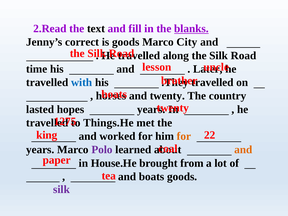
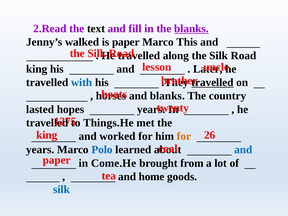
correct: correct -> walked (82, 42)
is goods: goods -> paper (126, 42)
City: City -> This (187, 42)
time: time -> king (37, 69)
travelled underline: none -> present (212, 82)
and twenty: twenty -> blanks (167, 96)
22: 22 -> 26 (210, 135)
Polo colour: purple -> blue (102, 150)
and colour: orange -> blue (243, 150)
House.He: House.He -> Come.He (114, 163)
and boats: boats -> home (152, 177)
silk colour: purple -> blue (62, 189)
